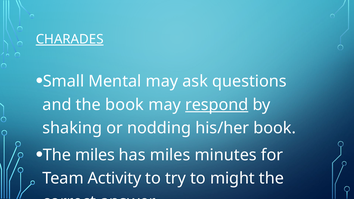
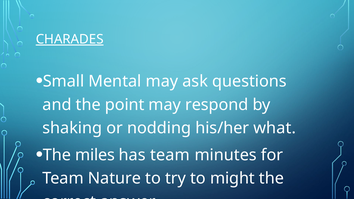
the book: book -> point (125, 105)
respond underline: present -> none (217, 105)
his/her book: book -> what (275, 128)
has miles: miles -> team (170, 155)
Activity: Activity -> Nature (114, 178)
